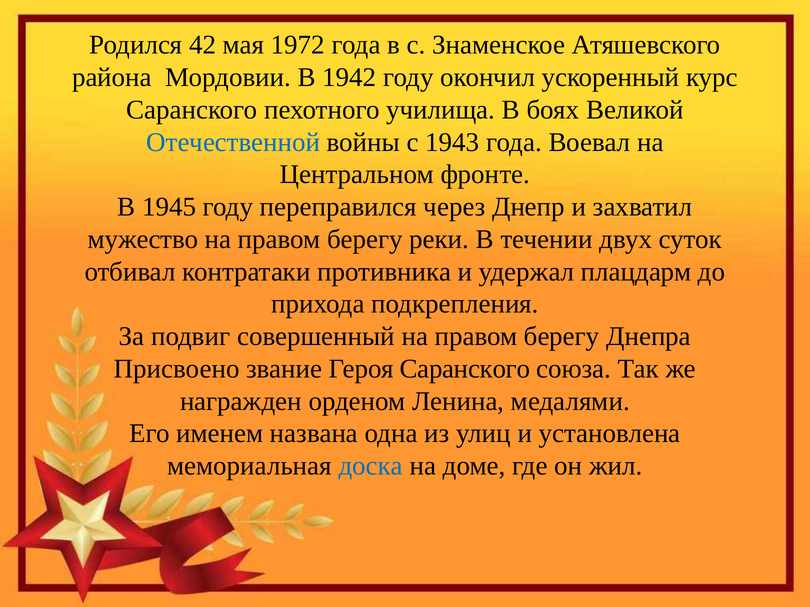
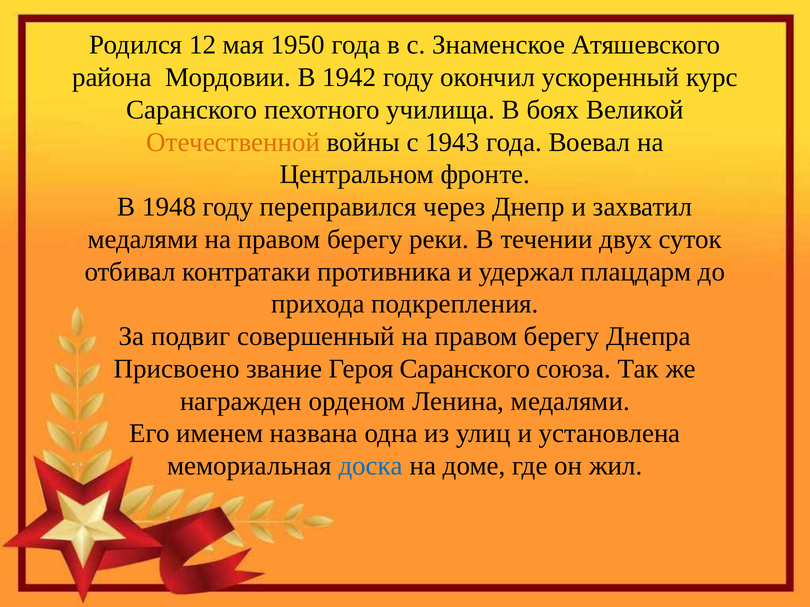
42: 42 -> 12 (203, 45)
1972: 1972 -> 1950 (298, 45)
Отечественной colour: blue -> orange (233, 142)
1945: 1945 -> 1948 (169, 207)
мужество: мужество -> медалями (143, 240)
